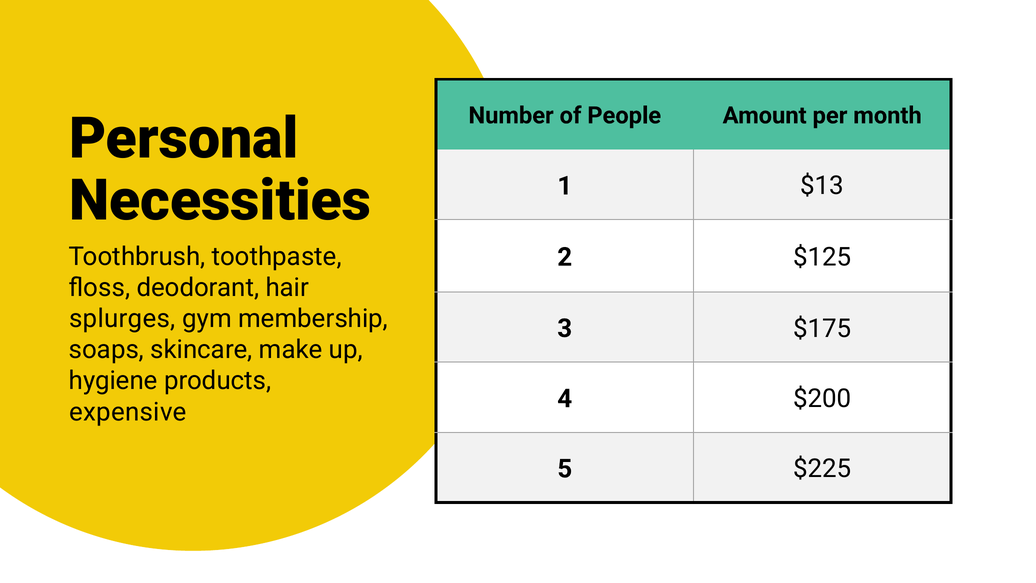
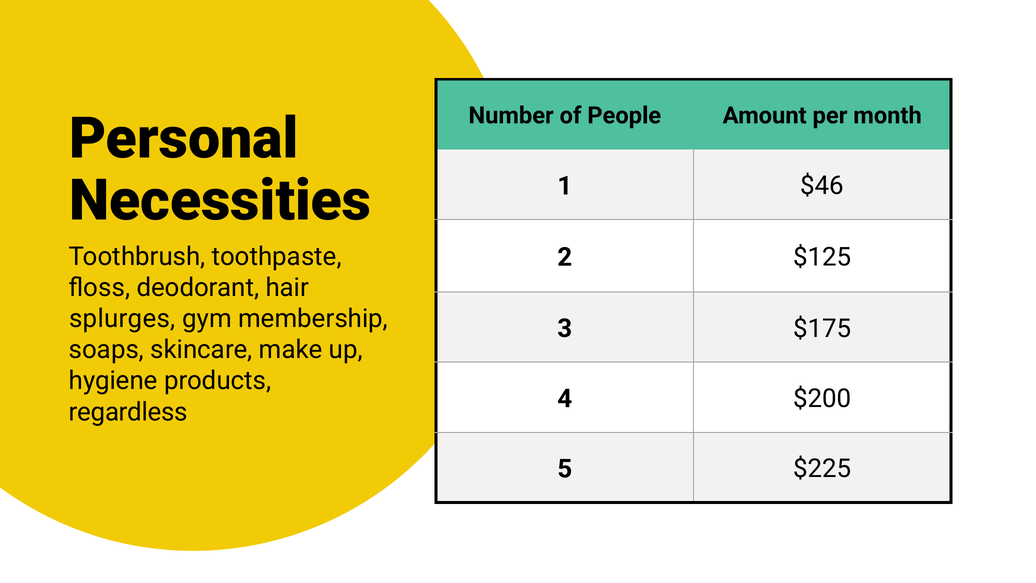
$13: $13 -> $46 (822, 186)
expensive: expensive -> regardless (128, 412)
